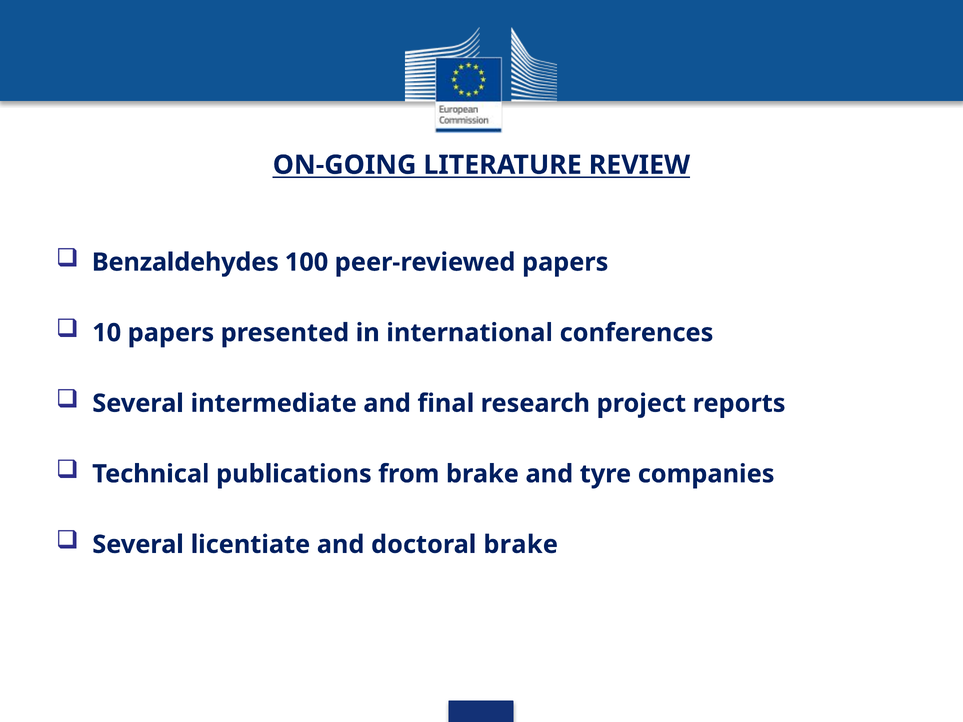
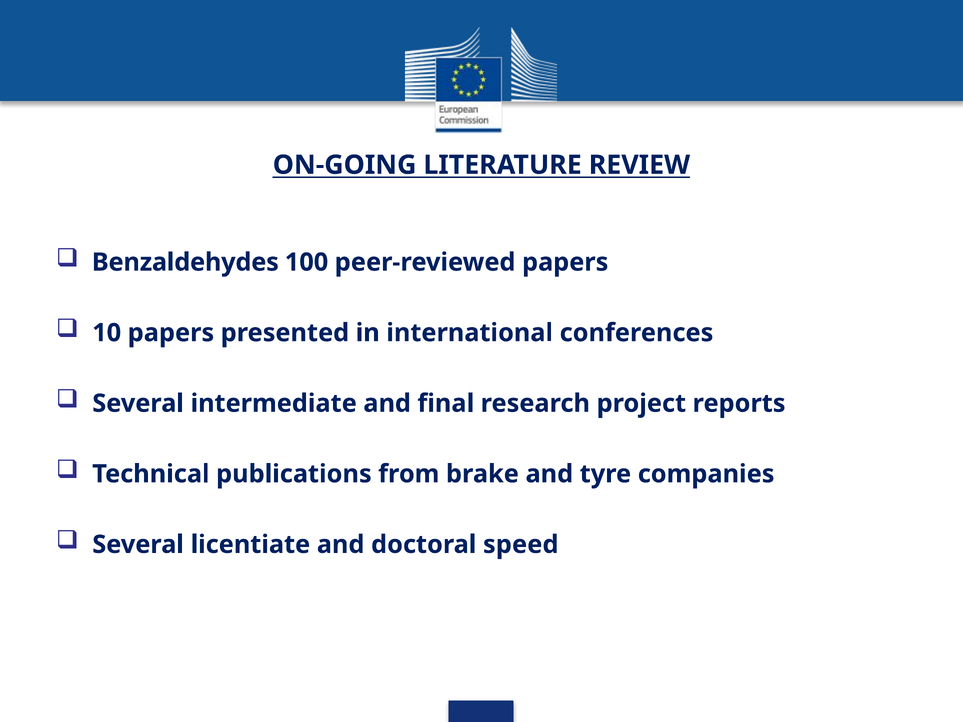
doctoral brake: brake -> speed (521, 545)
